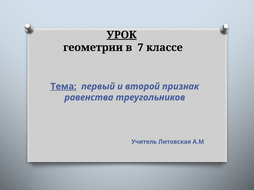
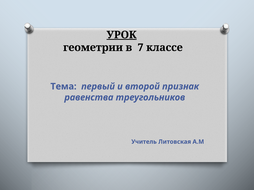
Тема underline: present -> none (63, 87)
